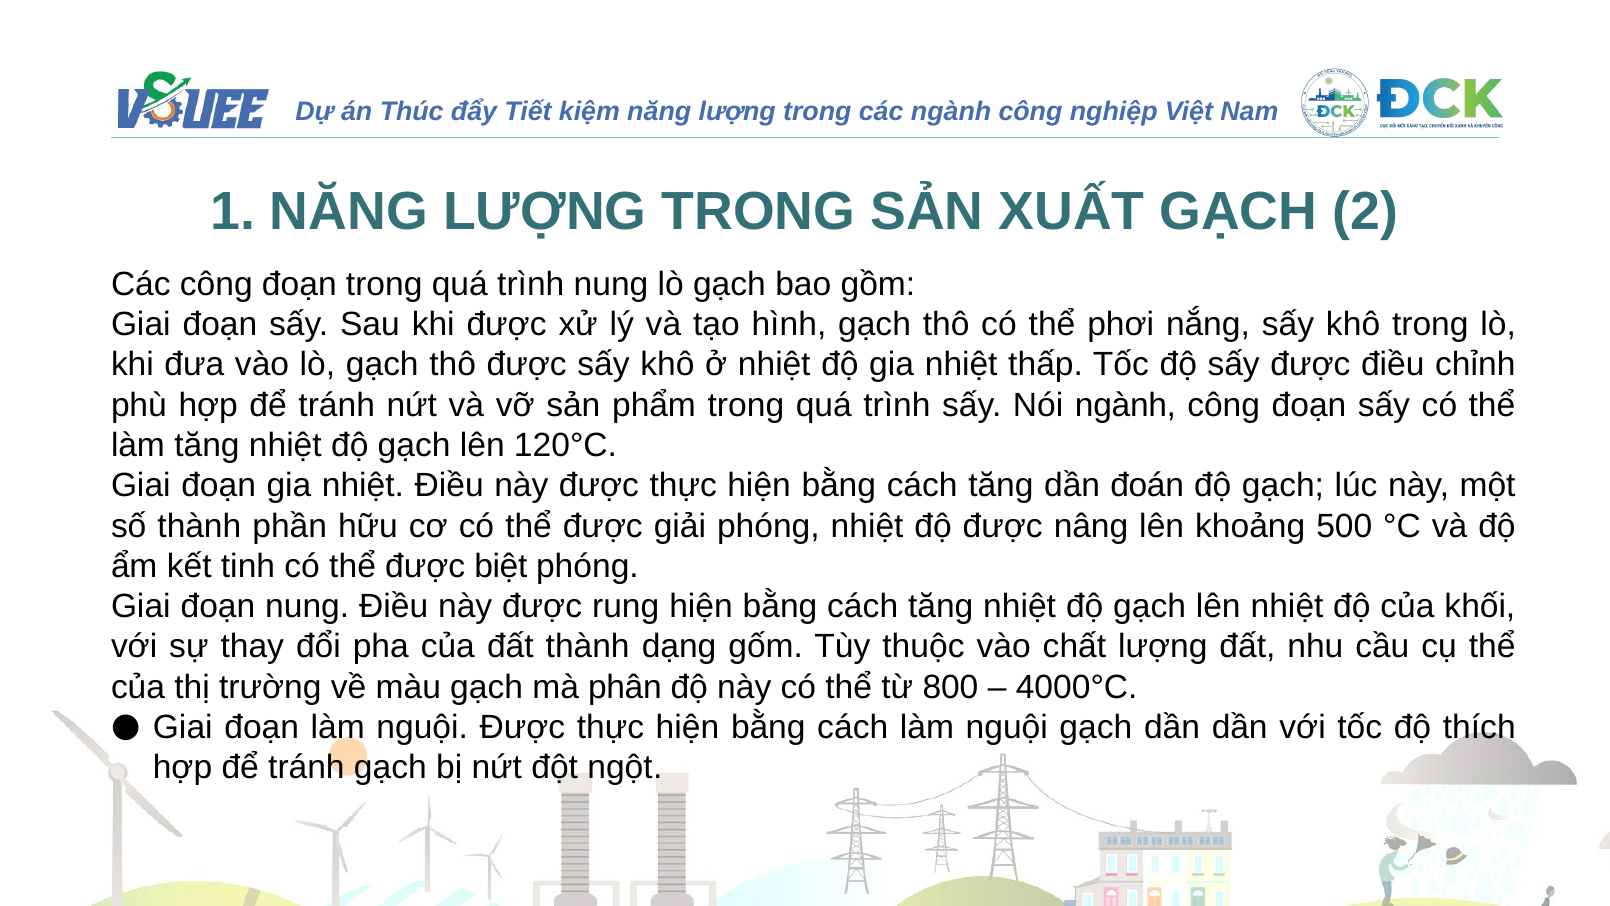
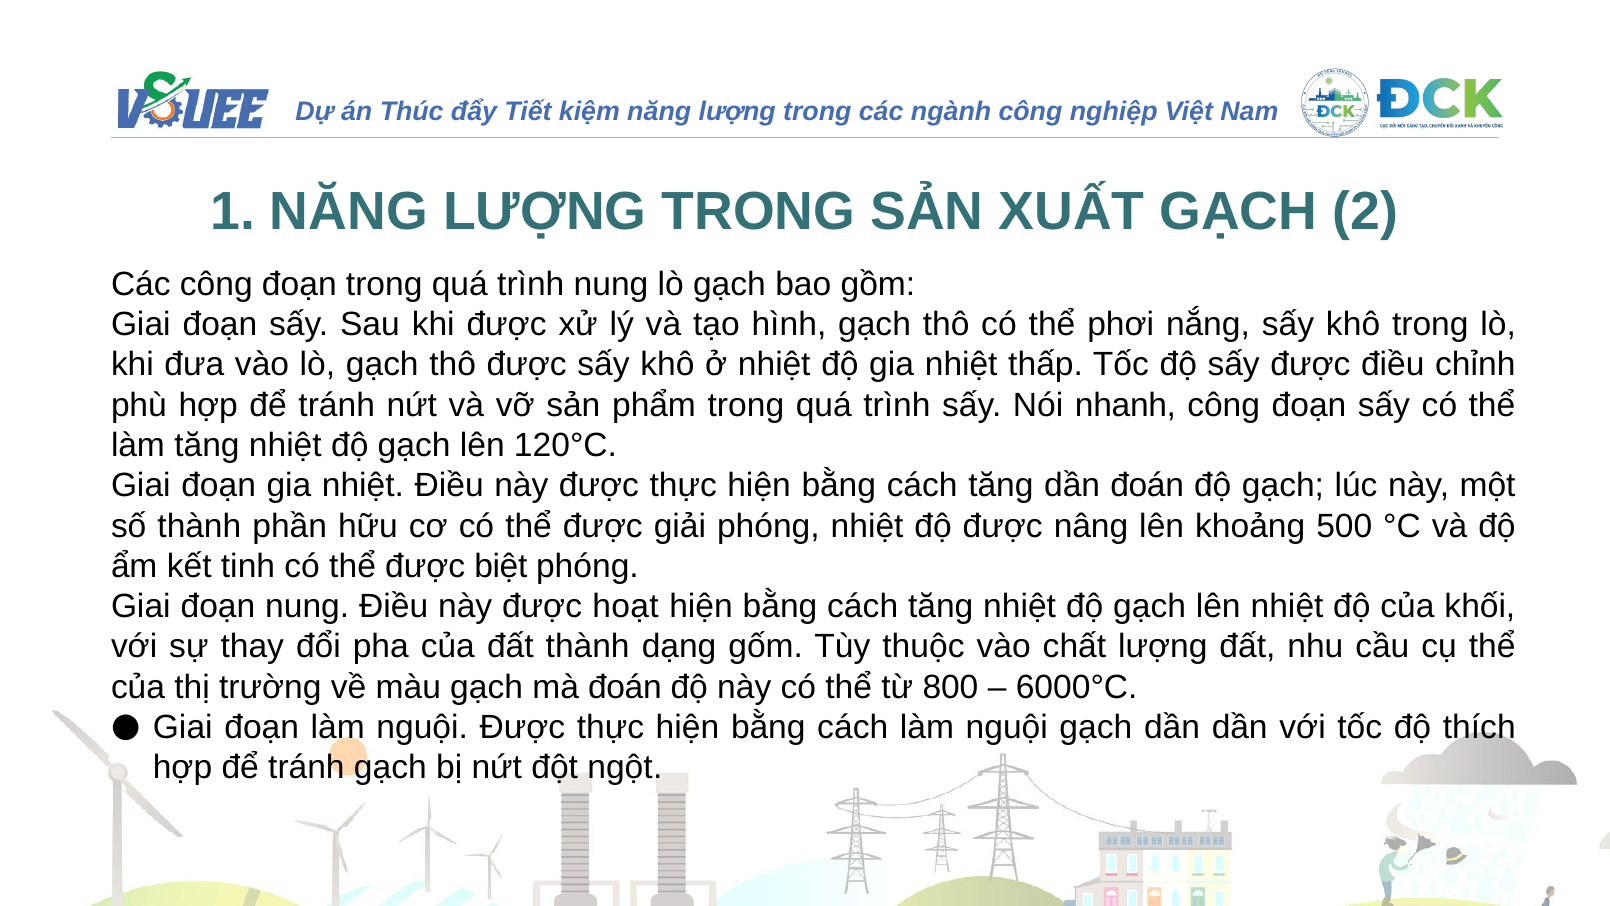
Nói ngành: ngành -> nhanh (1125, 405)
rung: rung -> hoạt (626, 606)
mà phân: phân -> đoán (625, 687)
4000°C: 4000°C -> 6000°C (1077, 687)
